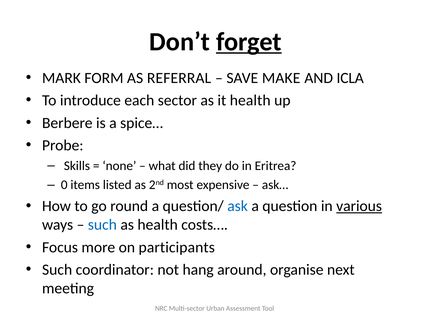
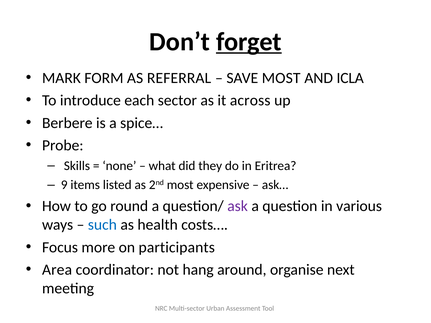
SAVE MAKE: MAKE -> MOST (281, 78)
it health: health -> across (250, 101)
0: 0 -> 9 (64, 185)
ask colour: blue -> purple (238, 206)
various underline: present -> none (359, 206)
Such: Such -> Area (57, 270)
